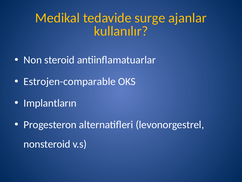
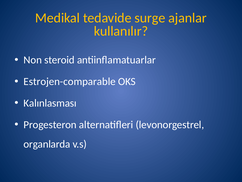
Implantların: Implantların -> Kalınlasması (50, 103)
nonsteroid: nonsteroid -> organlarda (47, 144)
